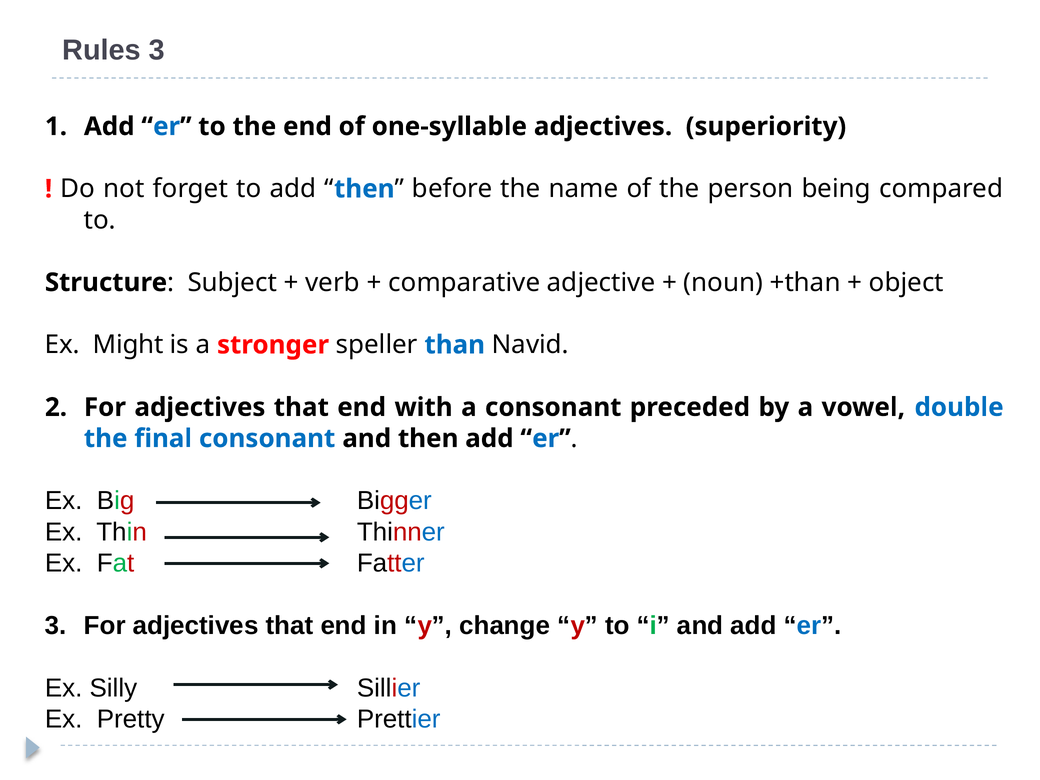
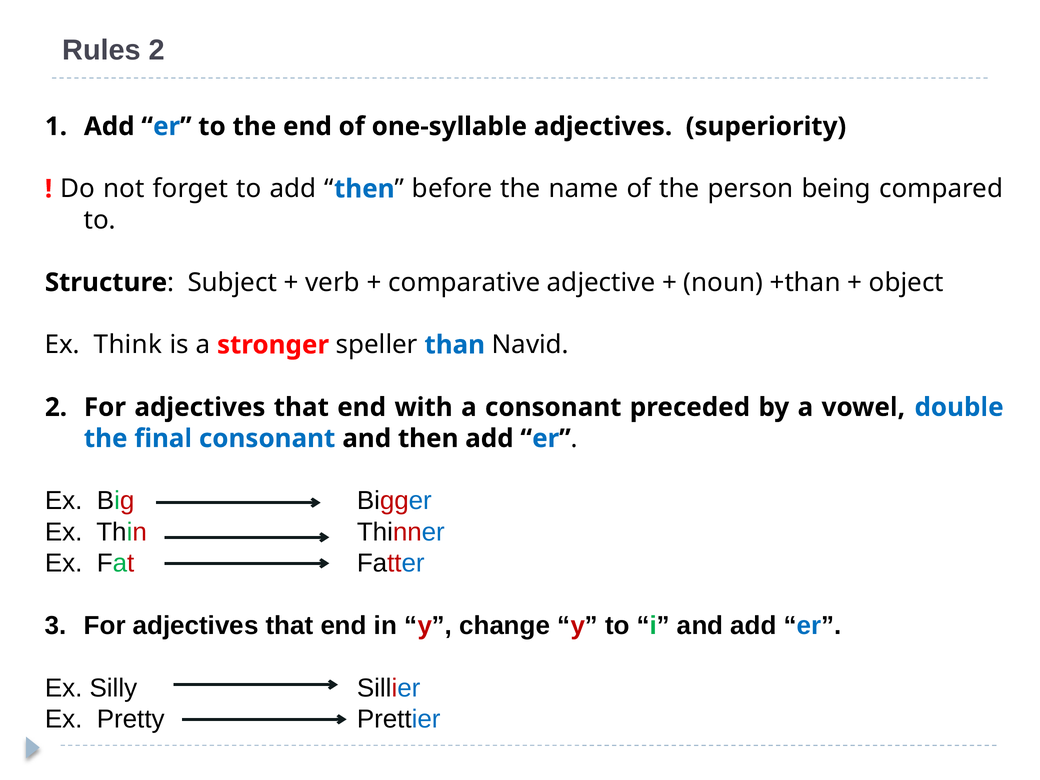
Rules 3: 3 -> 2 (157, 50)
Might: Might -> Think (128, 345)
